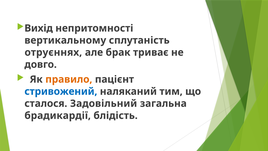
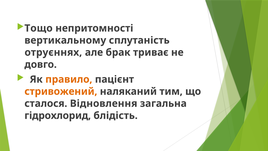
Вихід: Вихід -> Тощо (39, 28)
стривожений colour: blue -> orange (61, 91)
Задовільний: Задовільний -> Відновлення (104, 103)
брадикардії: брадикардії -> гідрохлорид (58, 115)
